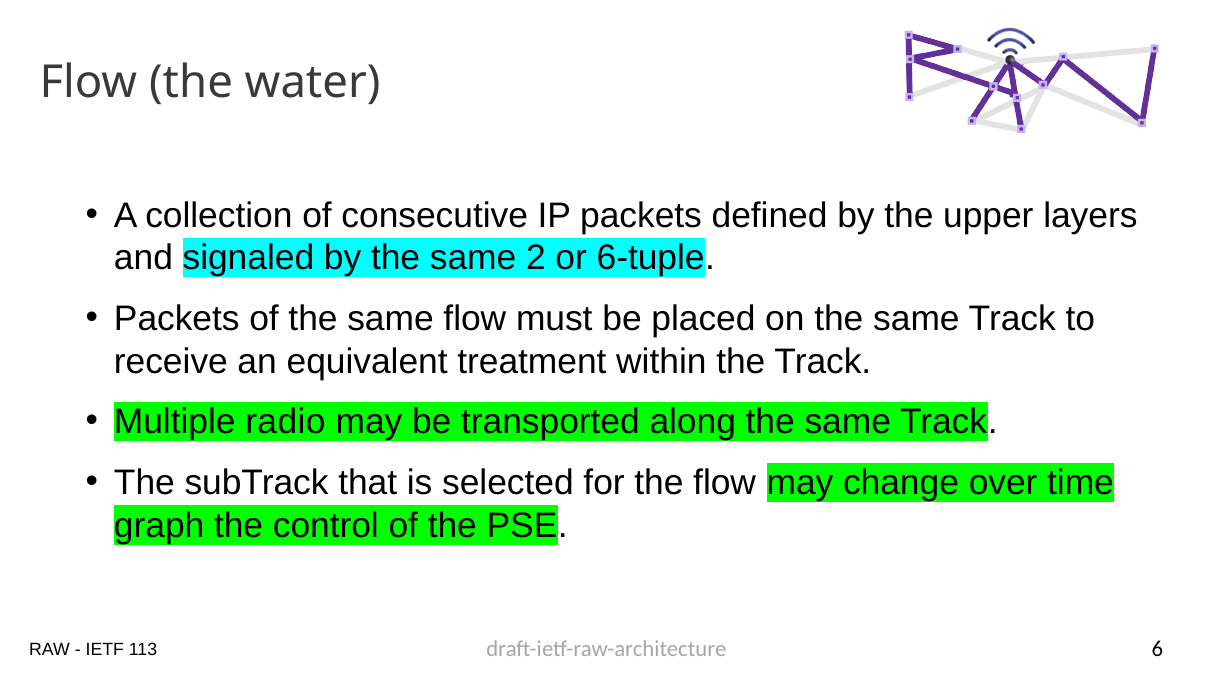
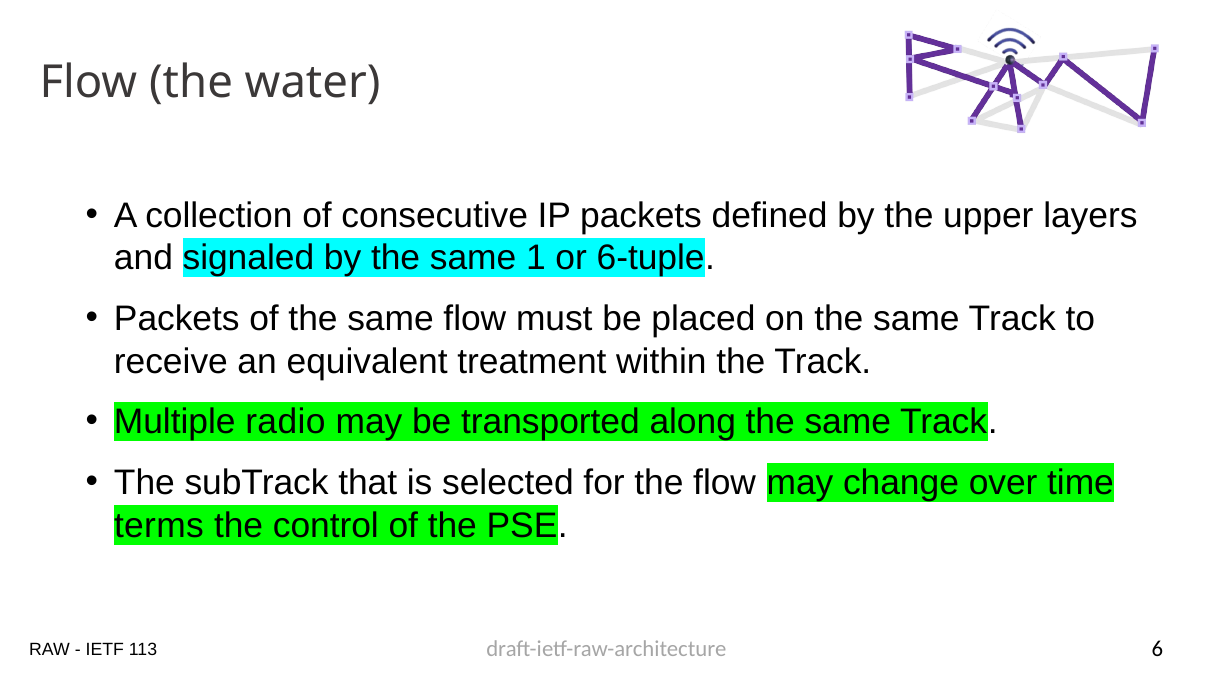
2: 2 -> 1 (536, 258)
graph: graph -> terms (159, 525)
